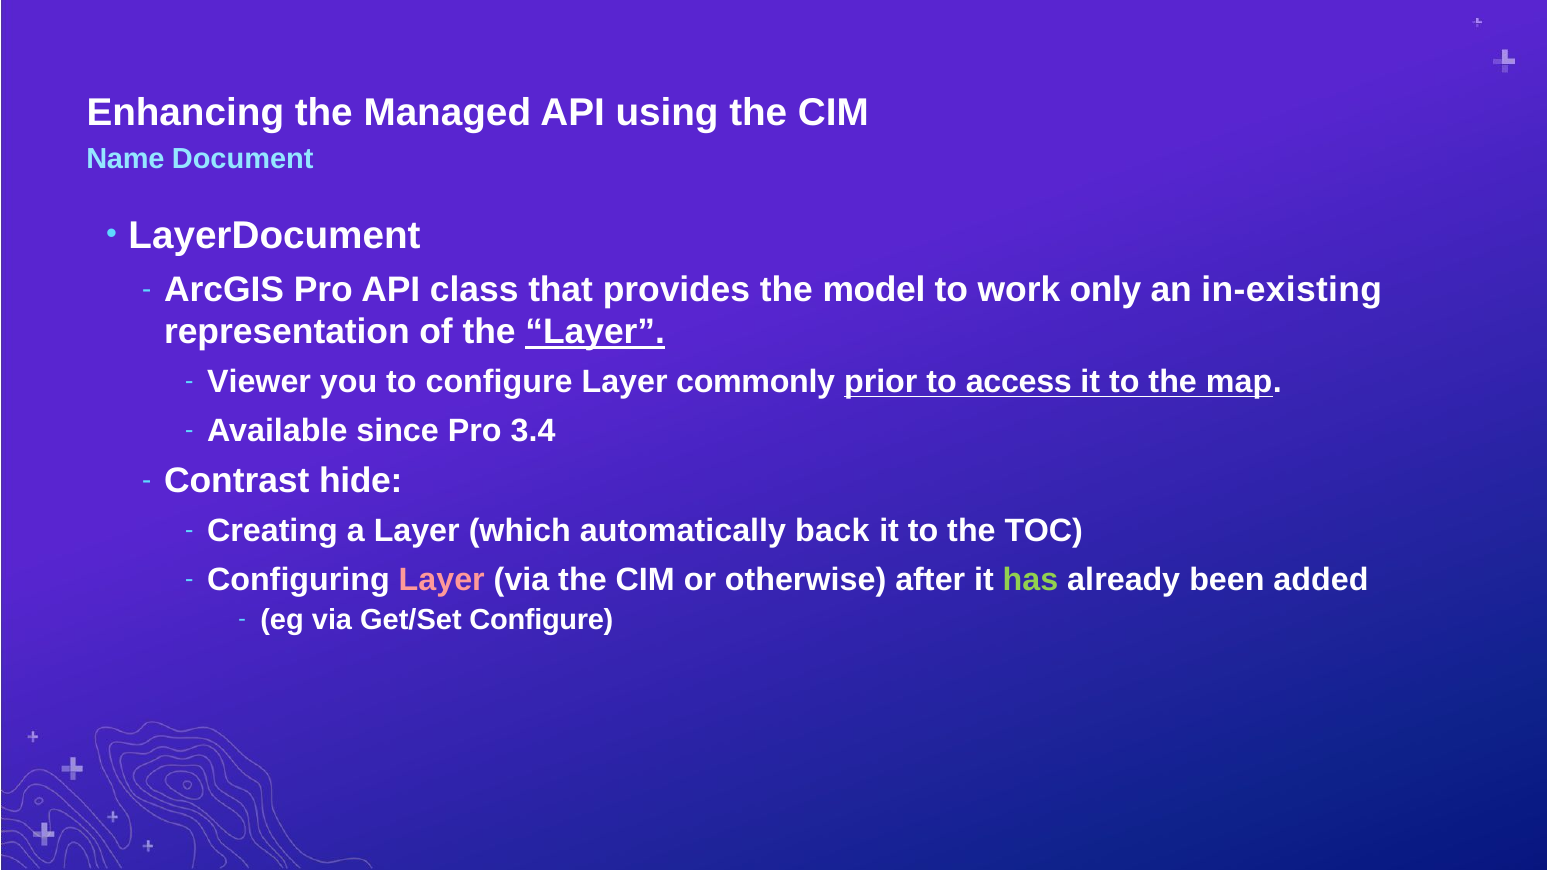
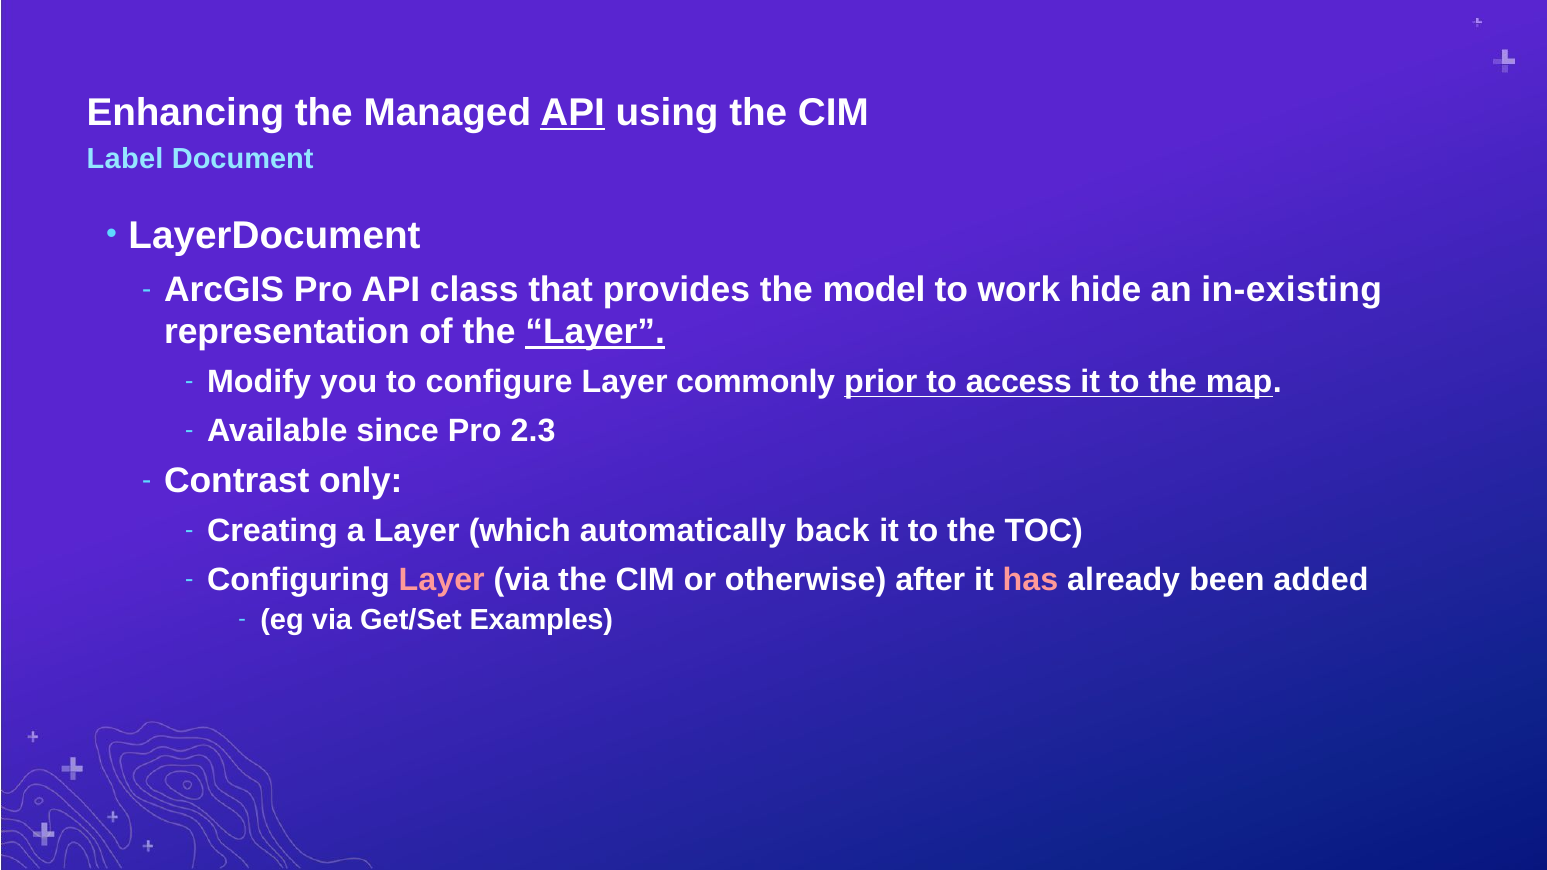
API underline: none -> present (573, 113)
Name: Name -> Label (125, 159)
only: only -> hide (1106, 290)
Viewer: Viewer -> Modify (259, 382)
3.4: 3.4 -> 2.3 (533, 431)
hide: hide -> only (361, 481)
has colour: light green -> pink (1031, 580)
Get/Set Configure: Configure -> Examples (541, 620)
